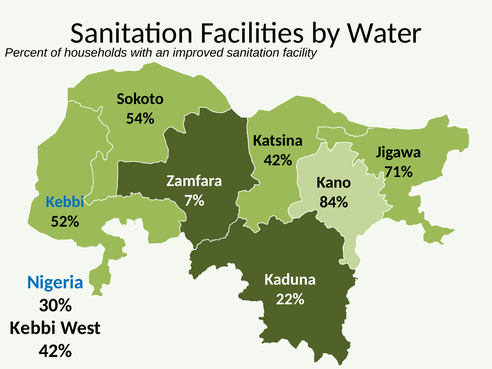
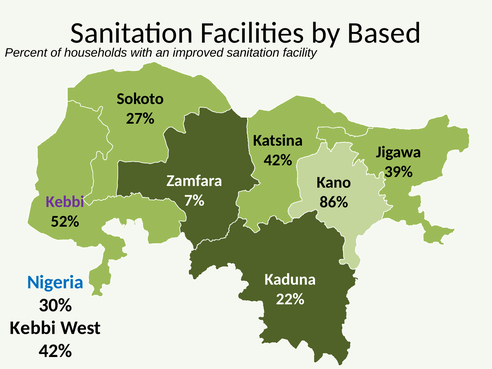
Water: Water -> Based (384, 33)
54%: 54% -> 27% (140, 118)
71%: 71% -> 39% (399, 172)
Kebbi colour: blue -> purple (65, 202)
84%: 84% -> 86% (334, 202)
